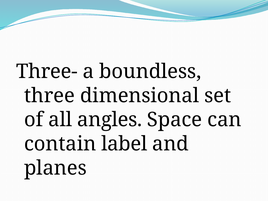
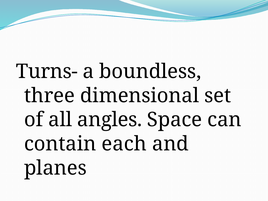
Three-: Three- -> Turns- (47, 72)
label: label -> each (124, 144)
